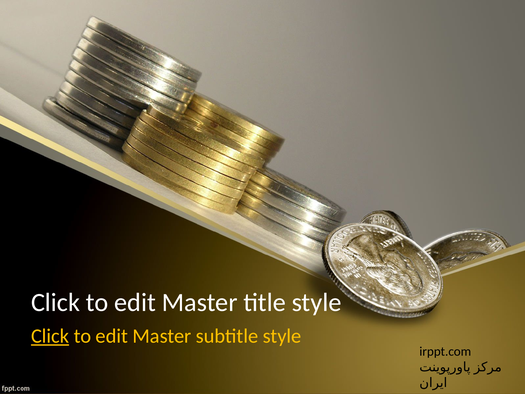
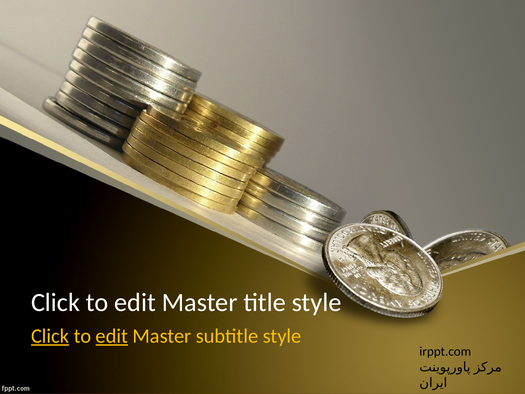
edit underline: none -> present (112, 336)
